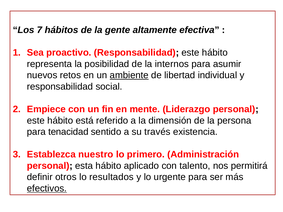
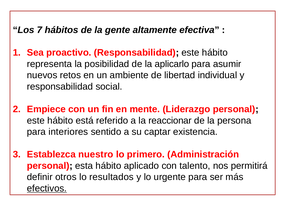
internos: internos -> aplicarlo (172, 64)
ambiente underline: present -> none (129, 75)
dimensión: dimensión -> reaccionar (170, 121)
tenacidad: tenacidad -> interiores (68, 132)
través: través -> captar (157, 132)
